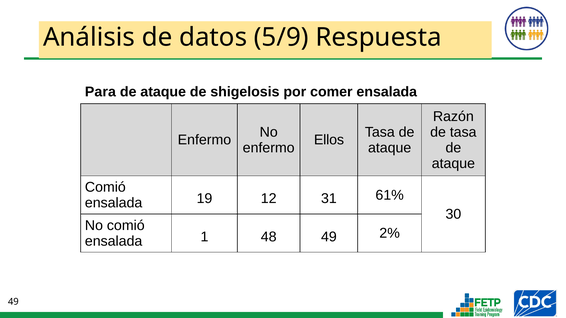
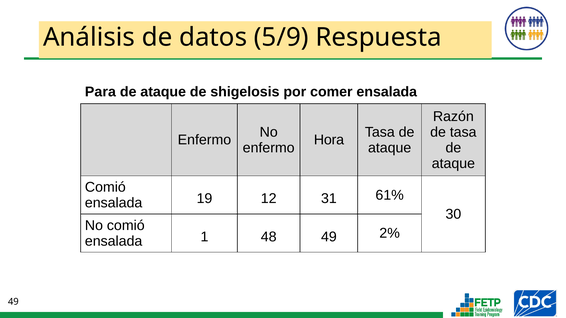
Ellos: Ellos -> Hora (329, 140)
